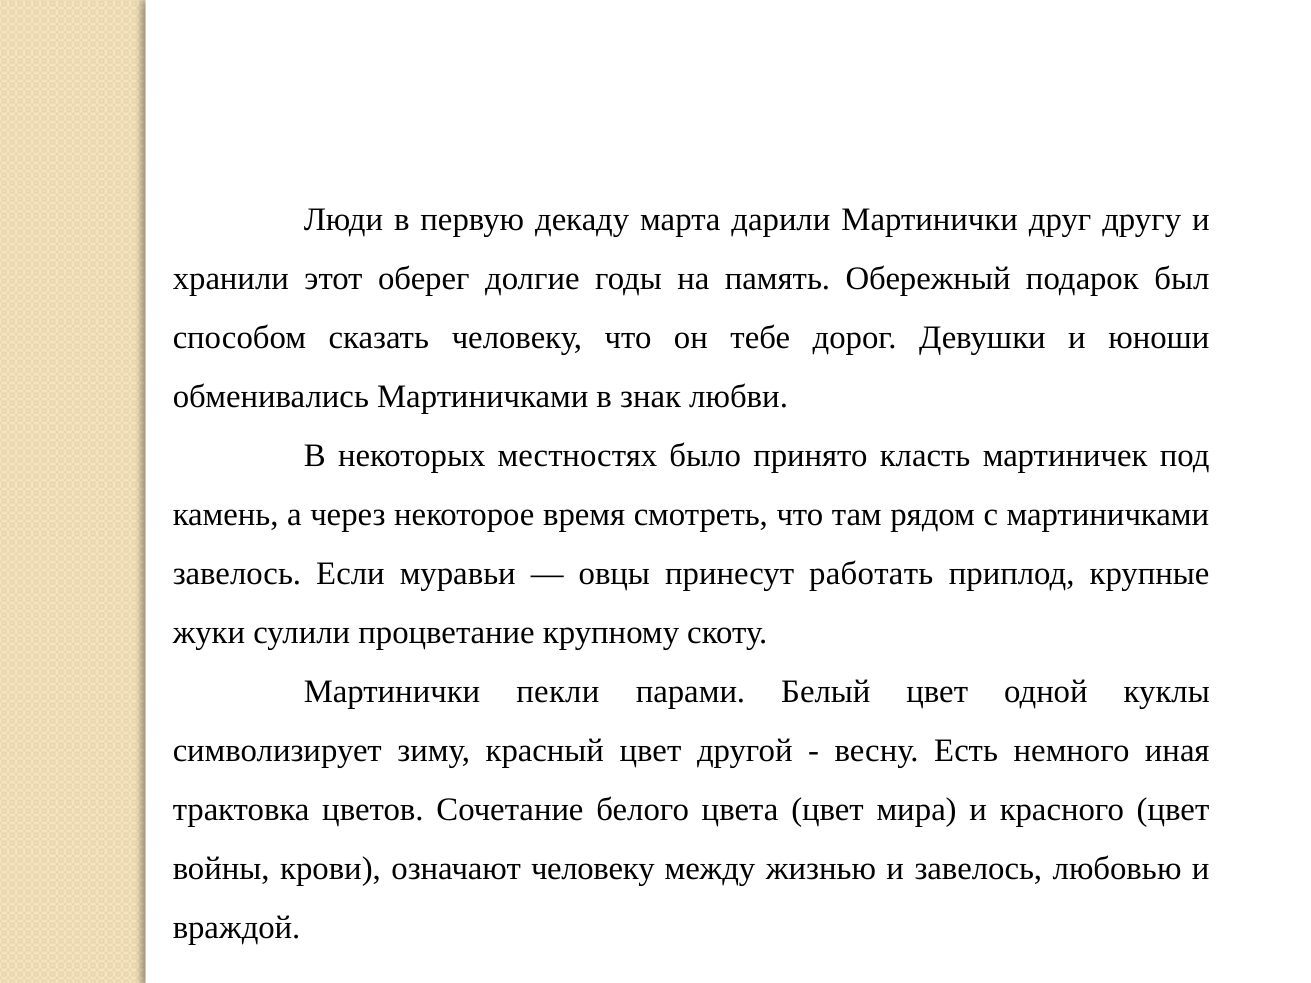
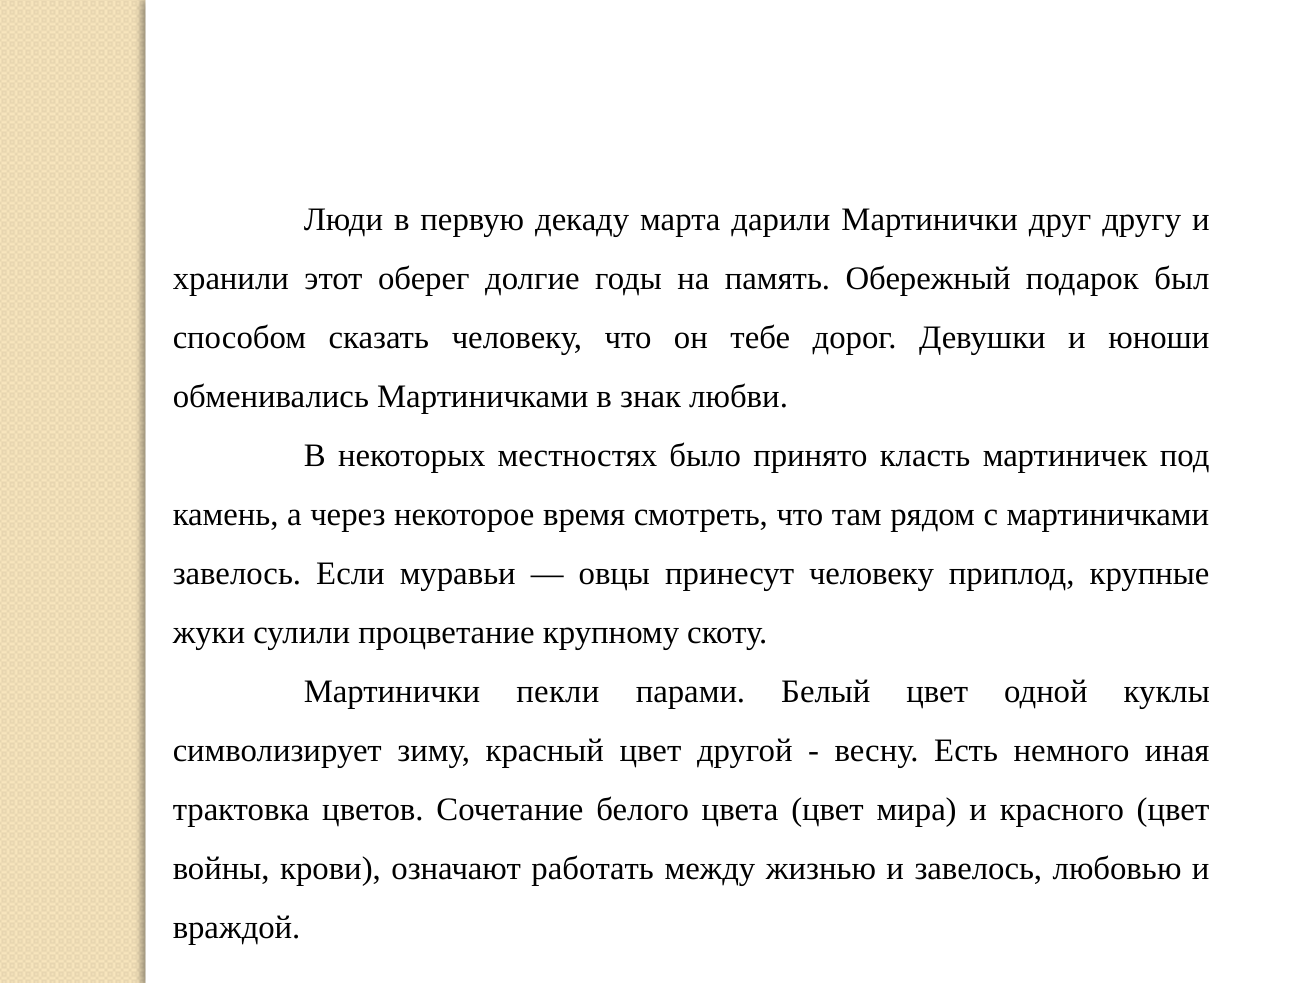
принесут работать: работать -> человеку (872, 574)
означают человеку: человеку -> работать (593, 869)
